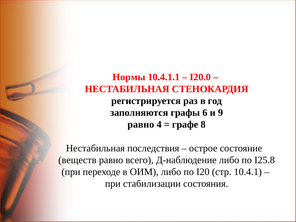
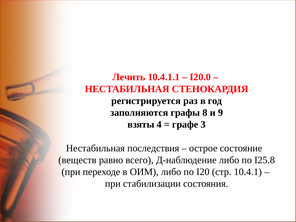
Нормы: Нормы -> Лечить (129, 77)
6: 6 -> 8 (205, 113)
равно: равно -> взяты (141, 124)
8: 8 -> 3 (203, 124)
